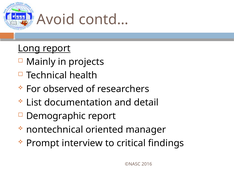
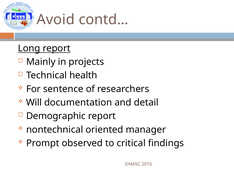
observed: observed -> sentence (63, 89)
List: List -> Will (34, 103)
interview: interview -> observed (82, 144)
